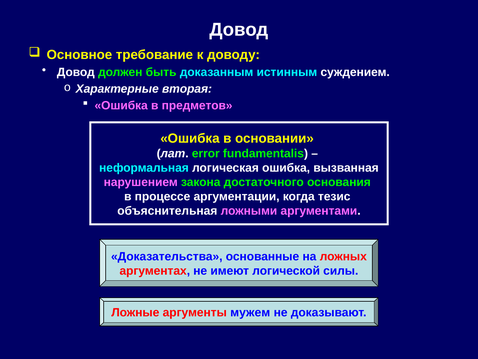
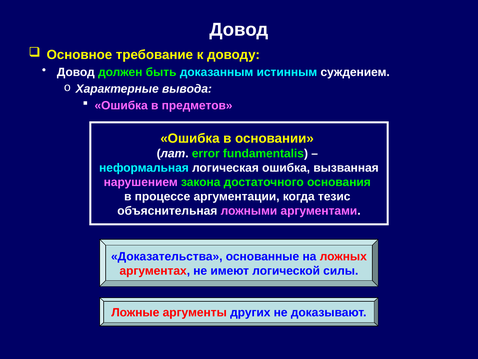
вторая: вторая -> вывода (187, 89)
мужем: мужем -> других (250, 312)
